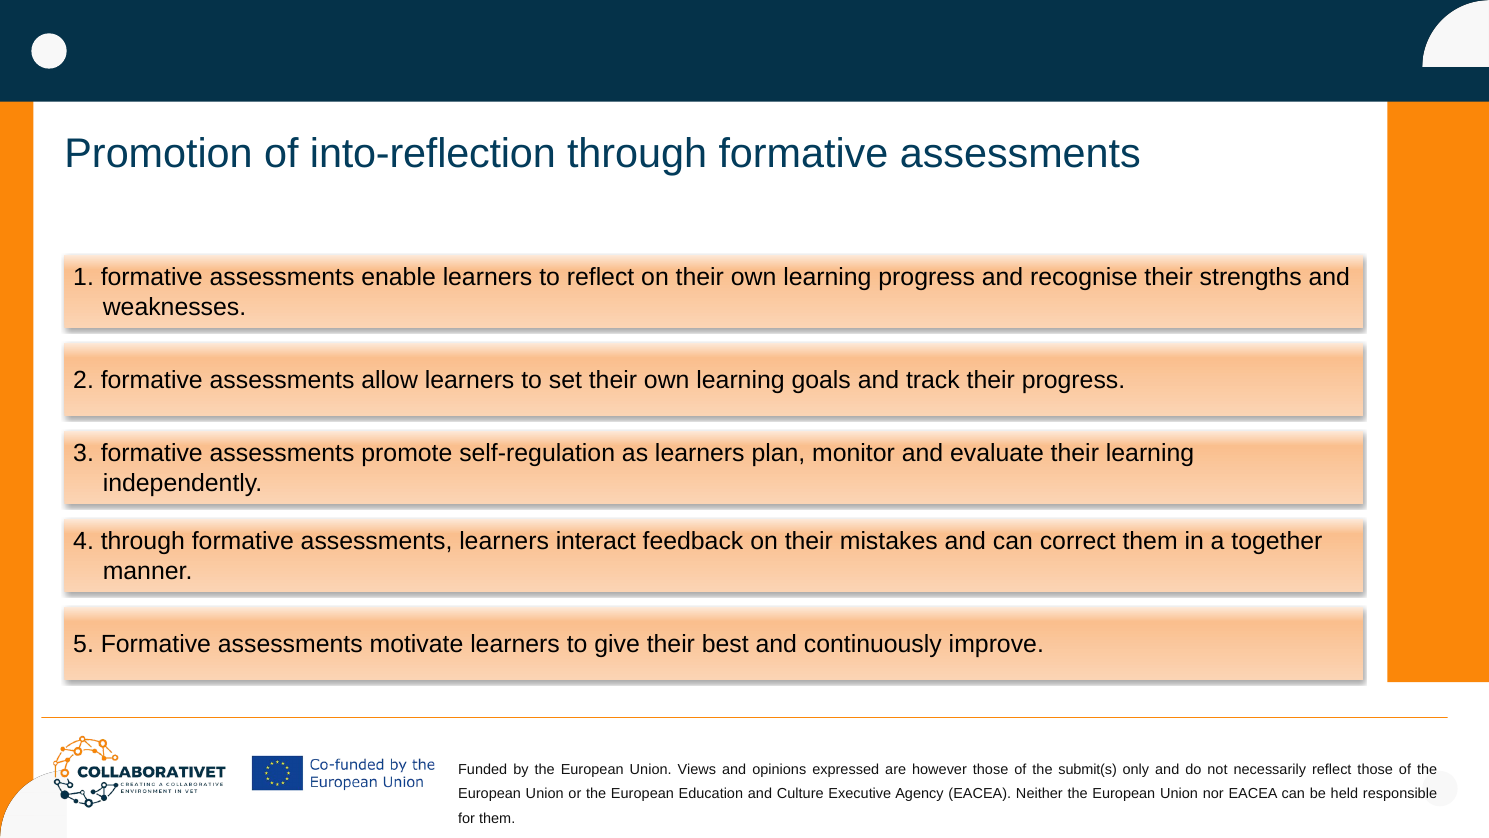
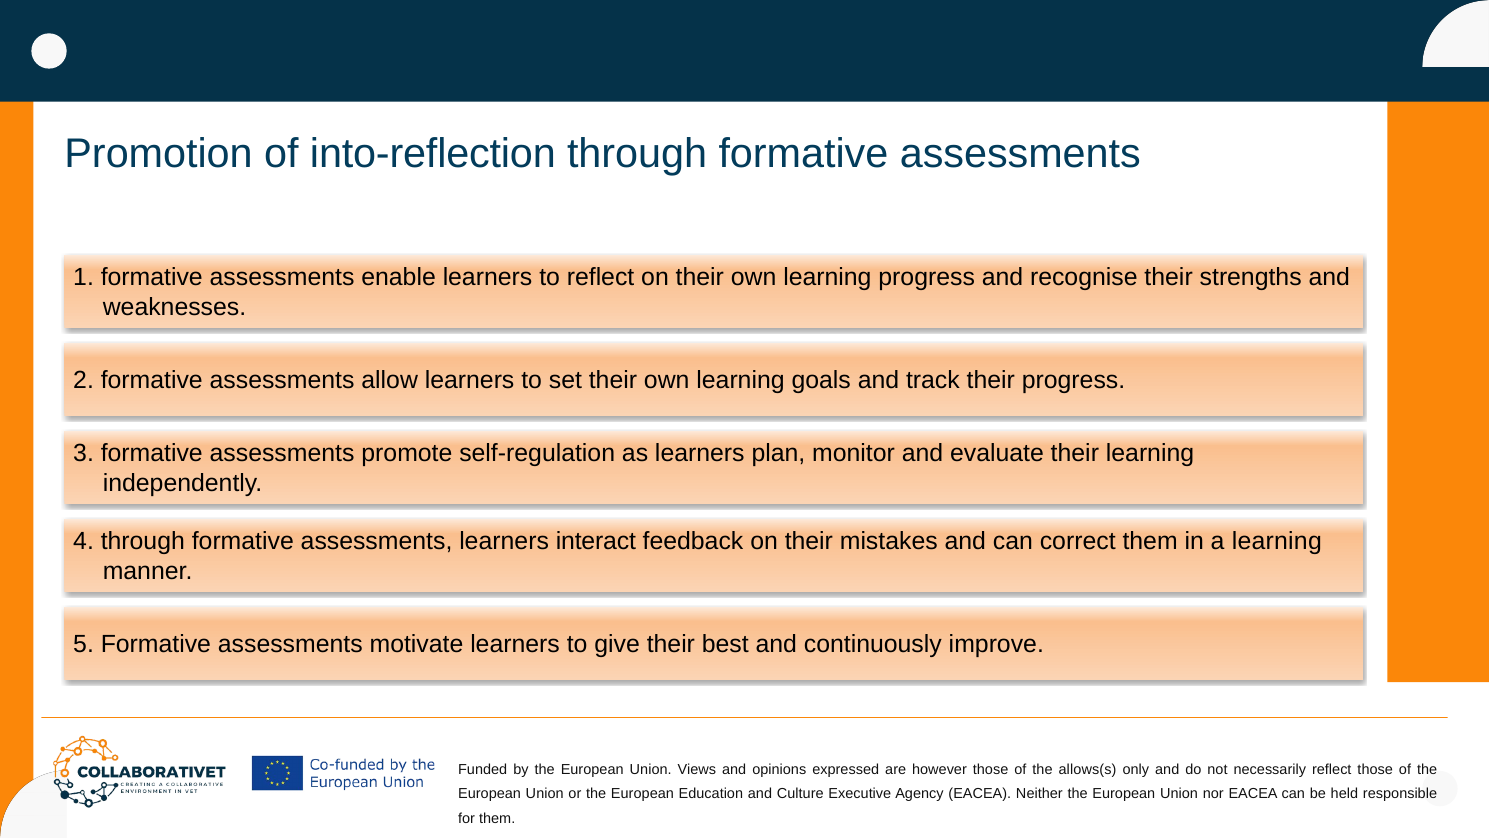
a together: together -> learning (1277, 541)
submit(s: submit(s -> allows(s (1088, 769)
